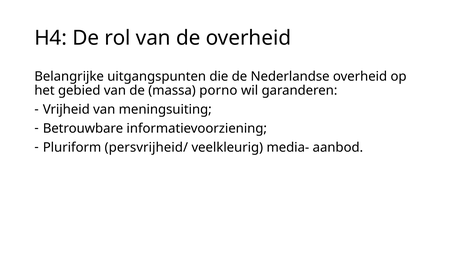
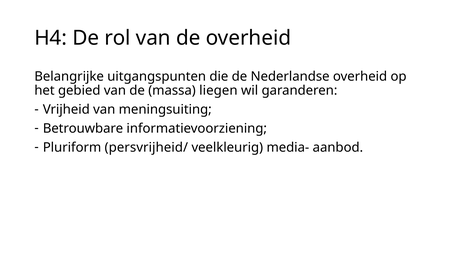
porno: porno -> liegen (218, 90)
